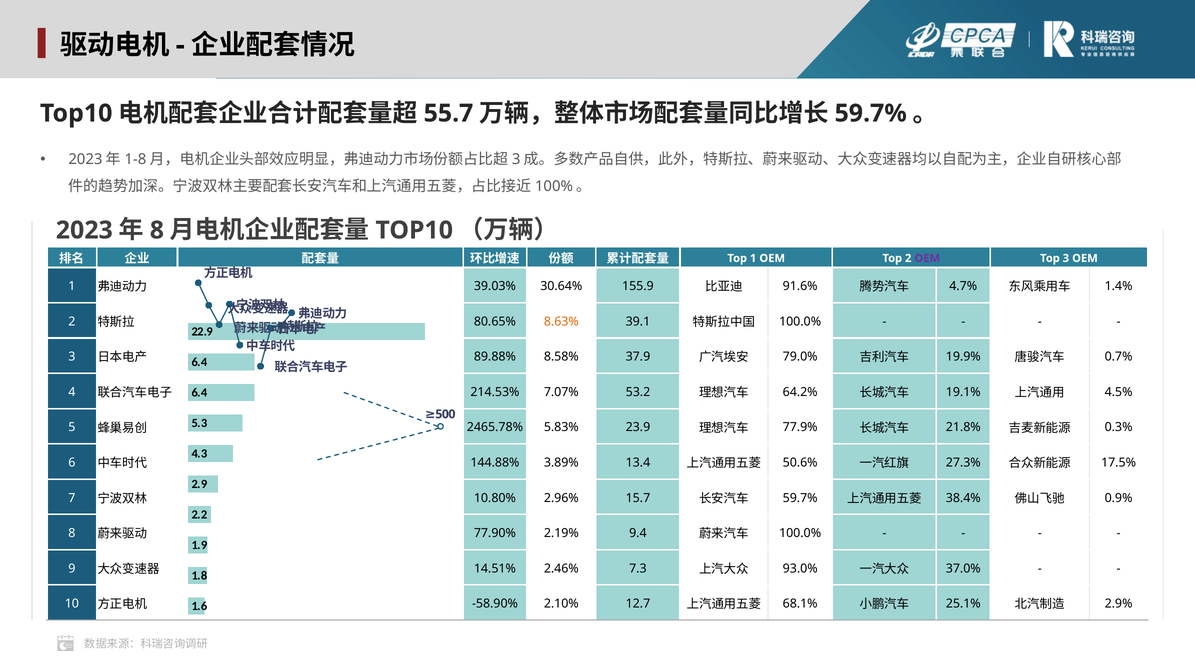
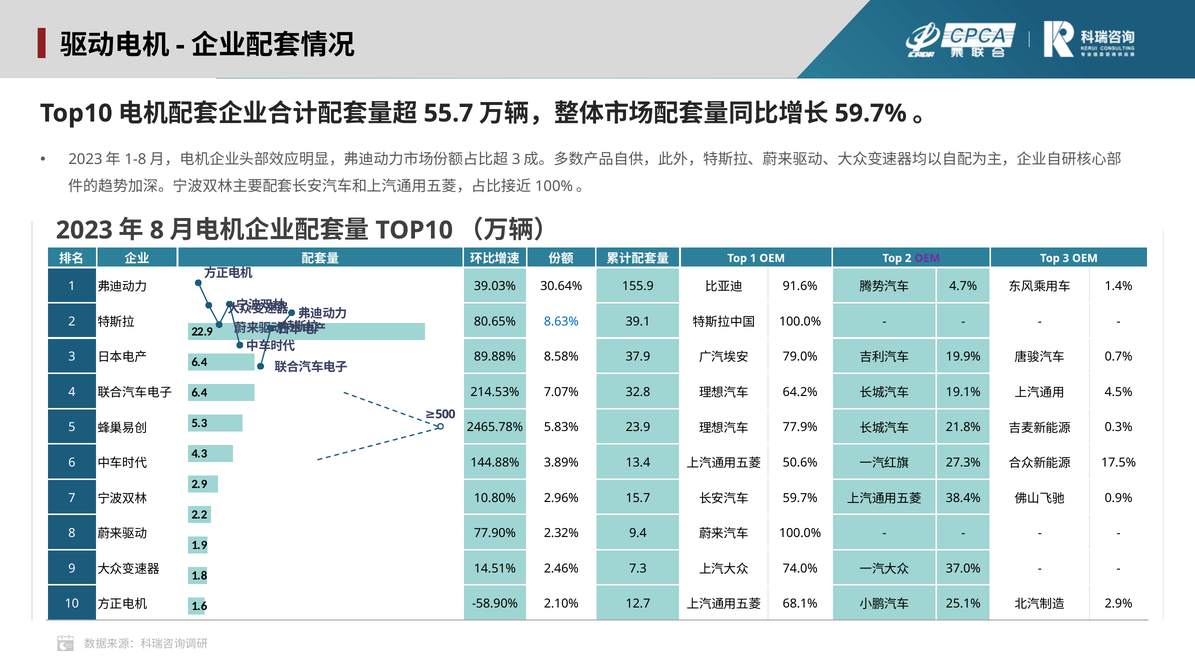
8.63% colour: orange -> blue (561, 322)
53.2: 53.2 -> 32.8 (638, 392)
2.19%: 2.19% -> 2.32% (561, 533)
93.0%: 93.0% -> 74.0% (800, 569)
